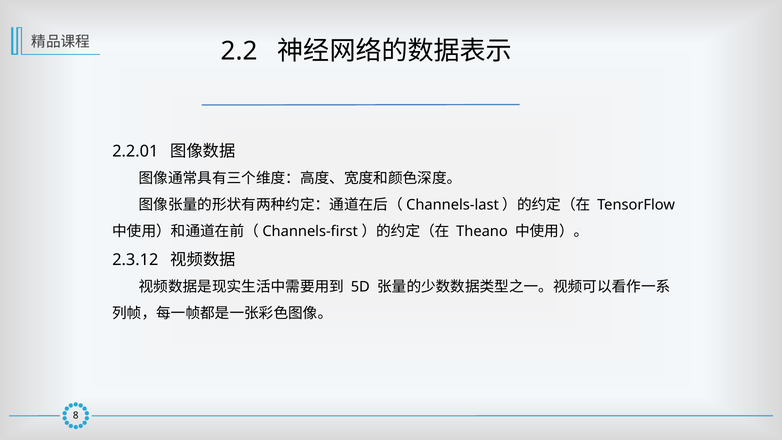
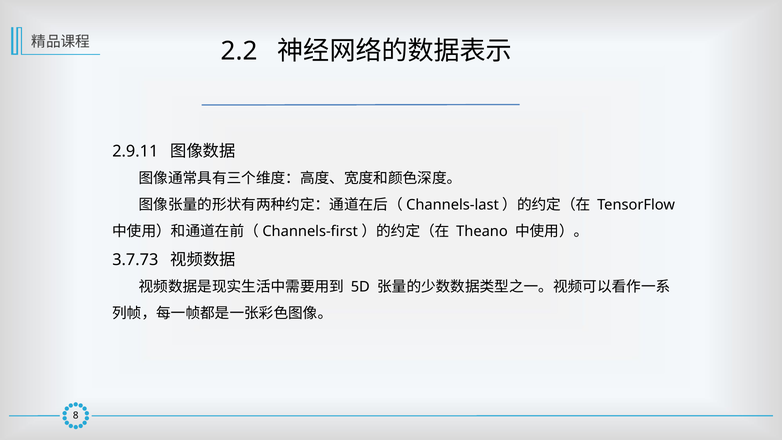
2.2.01: 2.2.01 -> 2.9.11 (135, 151)
2.3.12: 2.3.12 -> 3.7.73 (135, 260)
